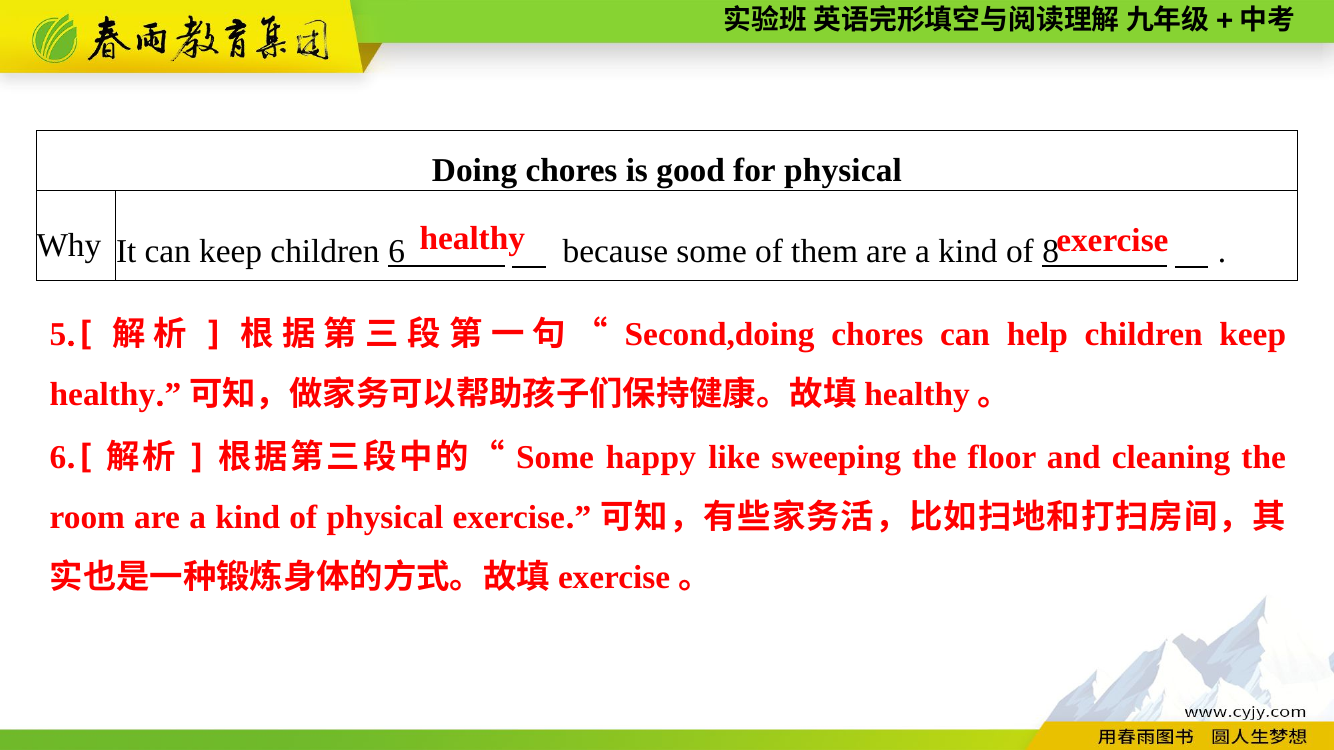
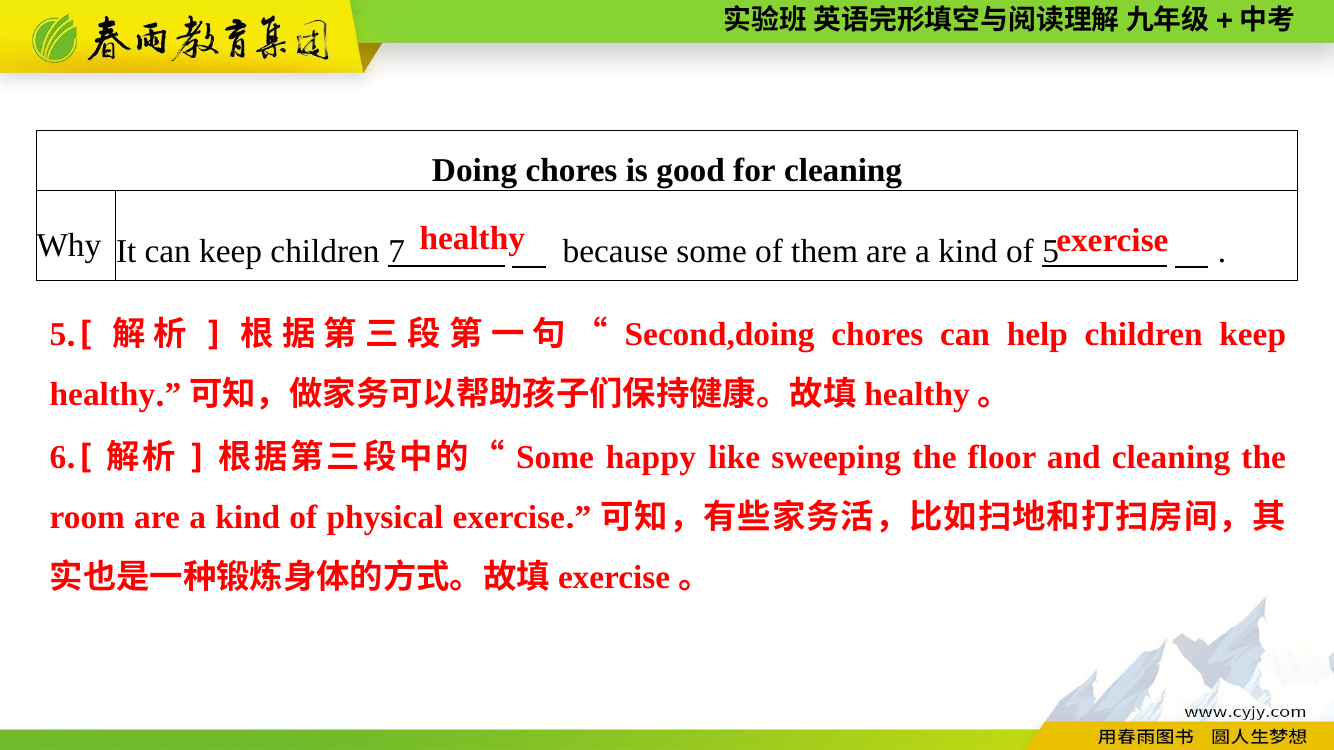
for physical: physical -> cleaning (843, 170)
children 6: 6 -> 7 (397, 251)
of 8: 8 -> 5 (1051, 251)
